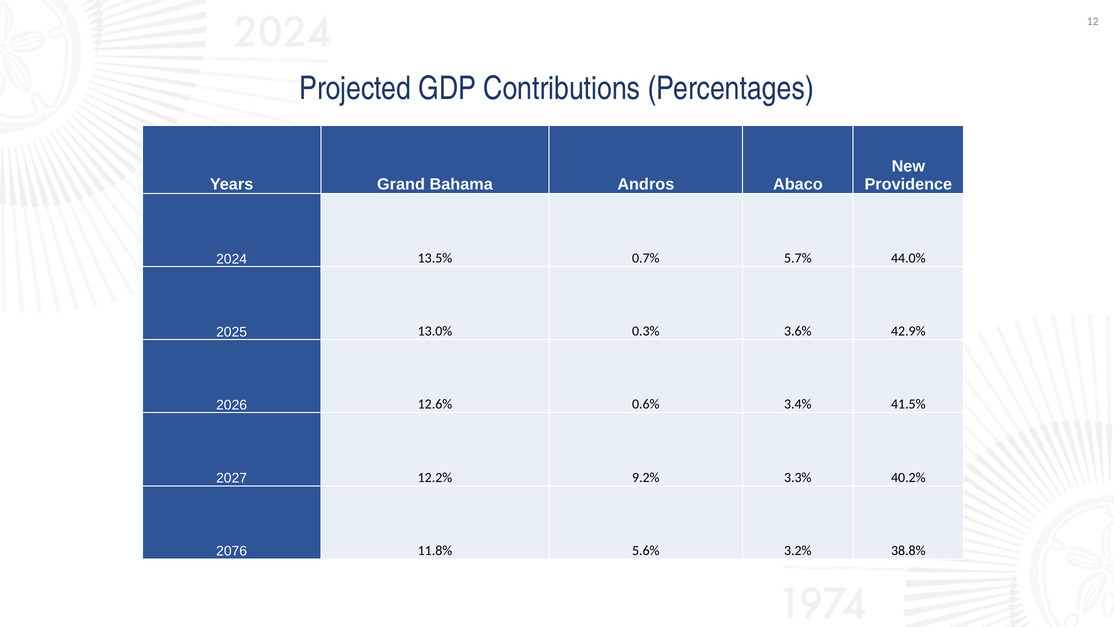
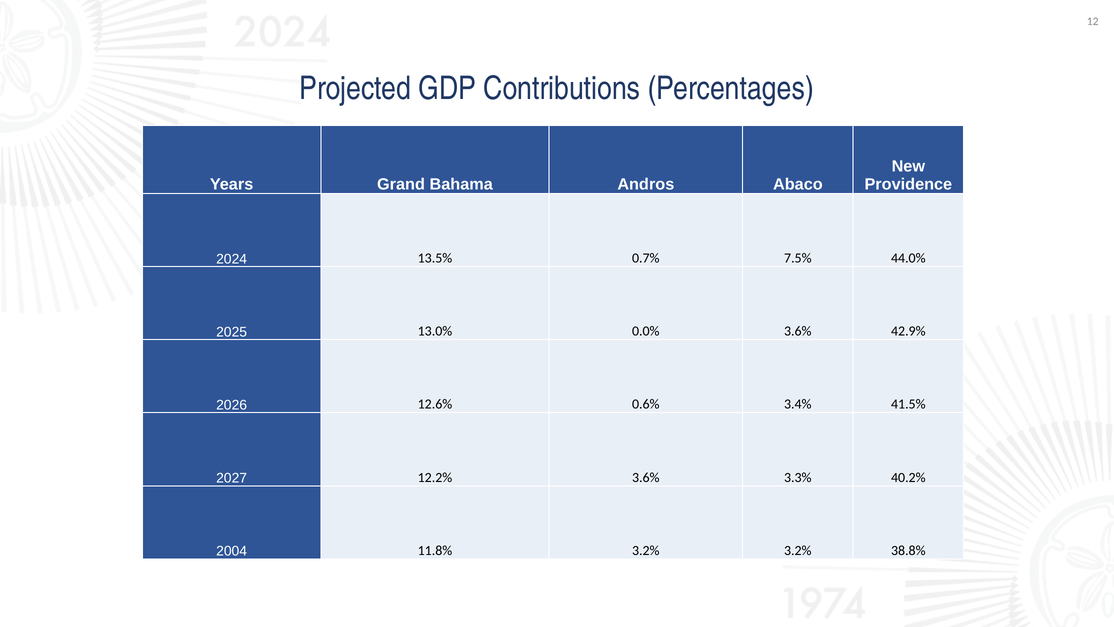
5.7%: 5.7% -> 7.5% (798, 258)
0.3%: 0.3% -> 0.0% (646, 331)
12.2% 9.2%: 9.2% -> 3.6% (646, 477)
2076: 2076 -> 2004 (232, 551)
11.8% 5.6%: 5.6% -> 3.2% (646, 550)
